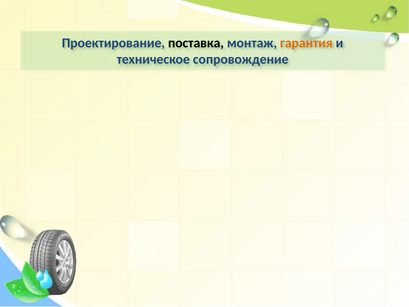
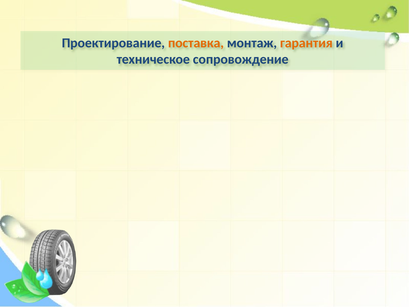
поставка colour: black -> orange (196, 43)
